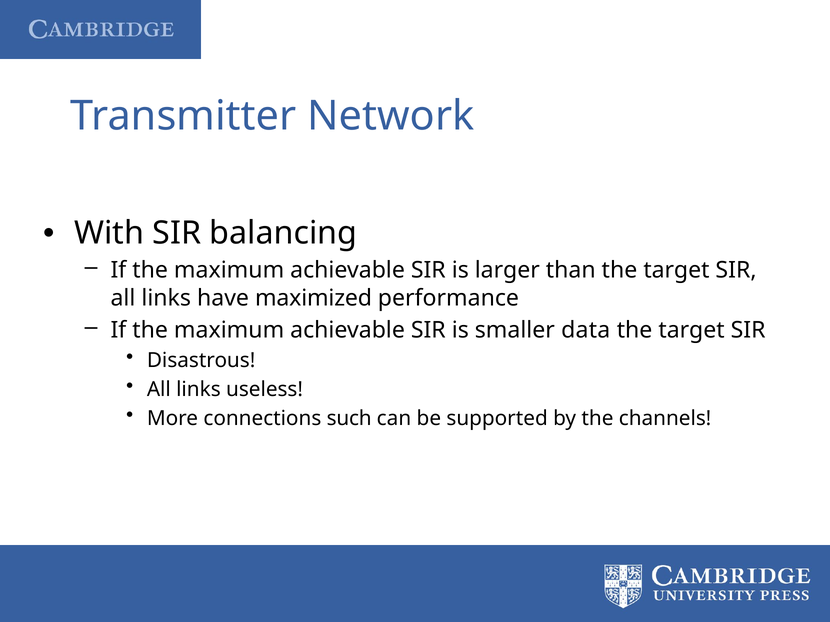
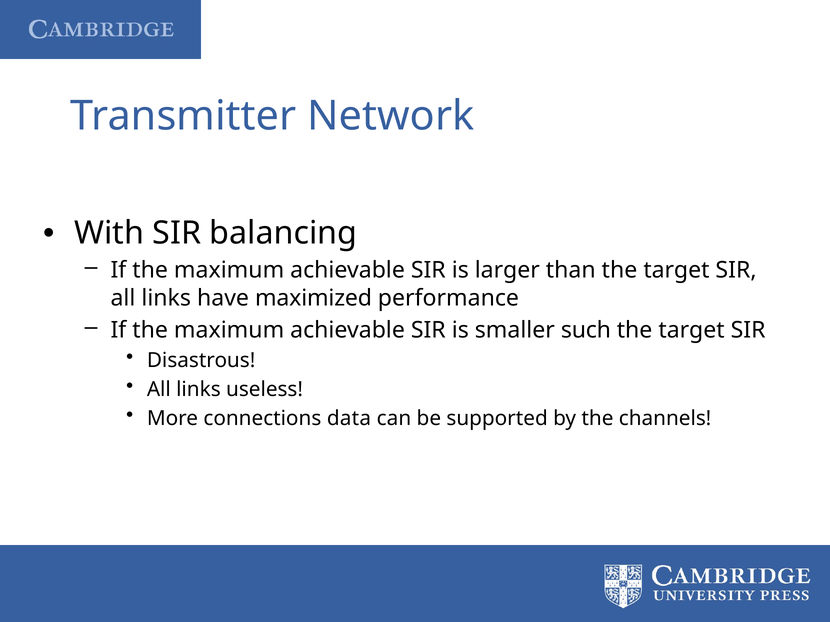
data: data -> such (586, 330)
such: such -> data (349, 419)
